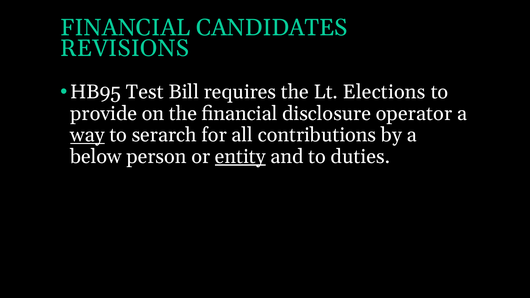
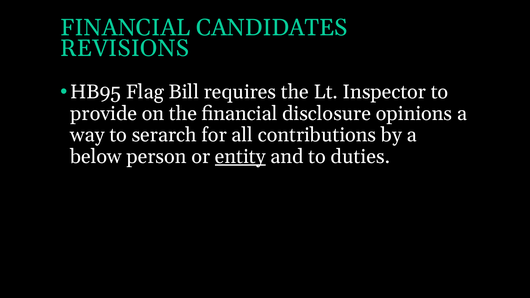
Test: Test -> Flag (145, 92)
Elections: Elections -> Inspector (384, 92)
operator: operator -> opinions (414, 114)
way underline: present -> none (87, 135)
